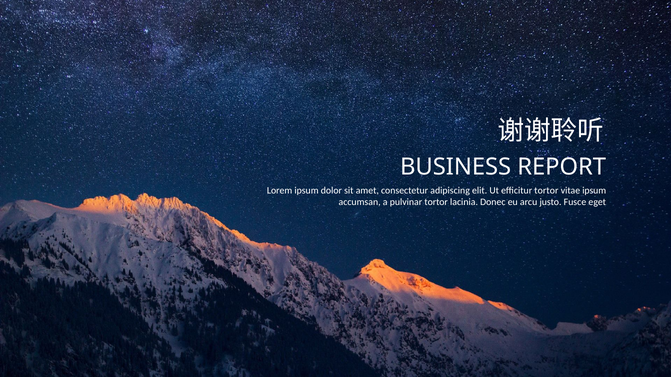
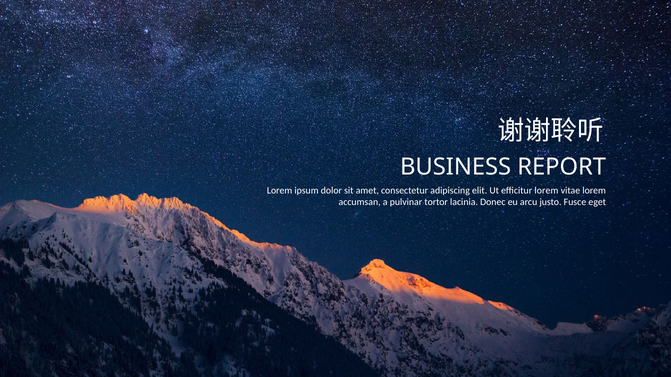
efficitur tortor: tortor -> lorem (546, 191)
vitae ipsum: ipsum -> lorem (594, 191)
